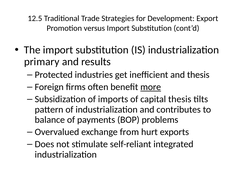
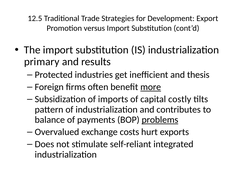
capital thesis: thesis -> costly (180, 99)
problems underline: none -> present (160, 120)
from: from -> costs (129, 132)
